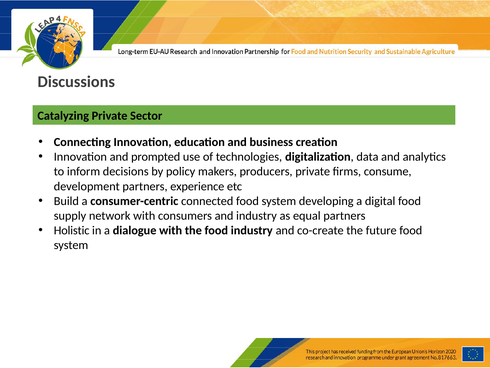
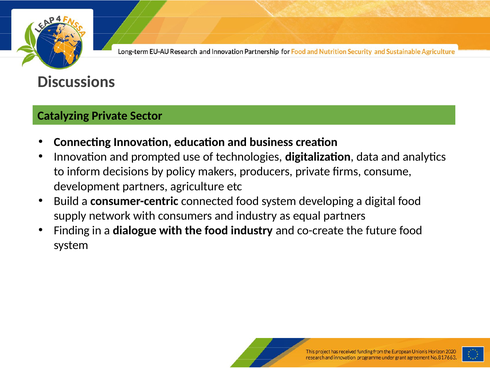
experience: experience -> agriculture (197, 186)
Holistic: Holistic -> Finding (72, 230)
